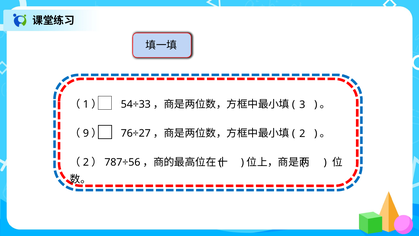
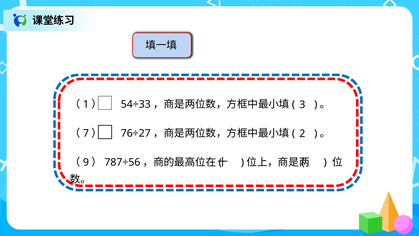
9: 9 -> 7 (86, 133)
2: 2 -> 9 (86, 162)
